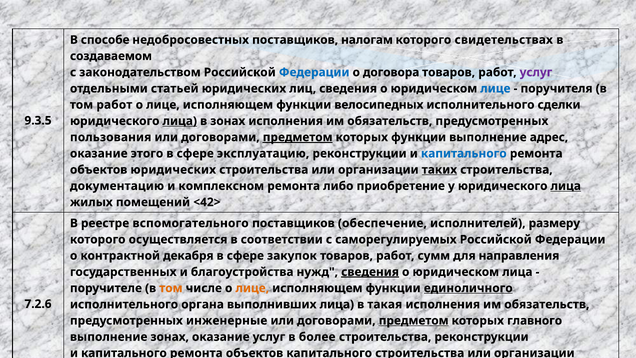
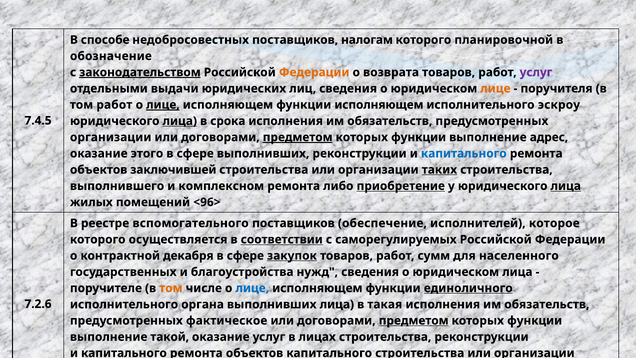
свидетельствах: свидетельствах -> планировочной (504, 40)
создаваемом: создаваемом -> обозначение (111, 56)
законодательством underline: none -> present (140, 72)
Федерации colour: blue -> orange (314, 72)
договора: договора -> возврата (391, 72)
статьей: статьей -> выдачи (175, 88)
лице colour: blue -> orange (495, 88)
лице underline: none -> present (163, 105)
функции велосипедных: велосипедных -> исполняющем (379, 105)
сделки: сделки -> эскроу (559, 105)
9.3.5: 9.3.5 -> 7.4.5 (38, 120)
в зонах: зонах -> срока (228, 121)
пользования: пользования -> организации (111, 137)
сфере эксплуатацию: эксплуатацию -> выполнивших (263, 153)
объектов юридических: юридических -> заключившей (173, 170)
документацию: документацию -> выполнившего (117, 186)
приобретение underline: none -> present (401, 186)
<42>: <42> -> <96> (207, 202)
размеру: размеру -> которое (554, 223)
соответствии underline: none -> present (282, 239)
закупок underline: none -> present (292, 256)
направления: направления -> населенного (519, 256)
сведения underline: present -> none (370, 272)
лице colour: orange -> blue (252, 288)
инженерные: инженерные -> фактическое (227, 320)
главного: главного -> функции (535, 320)
выполнение зонах: зонах -> такой (170, 337)
более: более -> лицах (317, 337)
